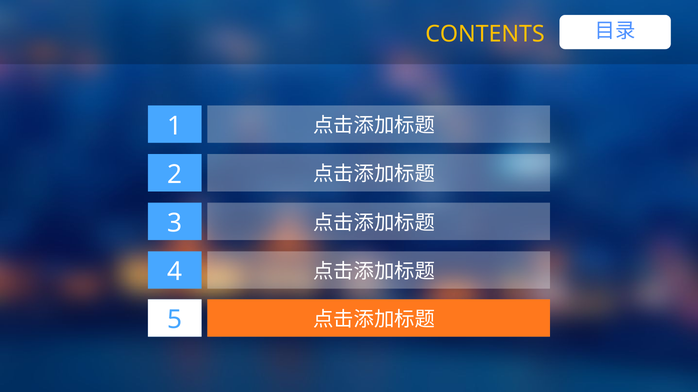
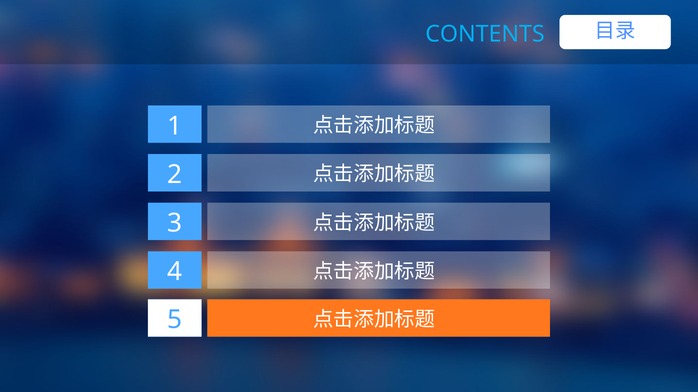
CONTENTS colour: yellow -> light blue (485, 34)
